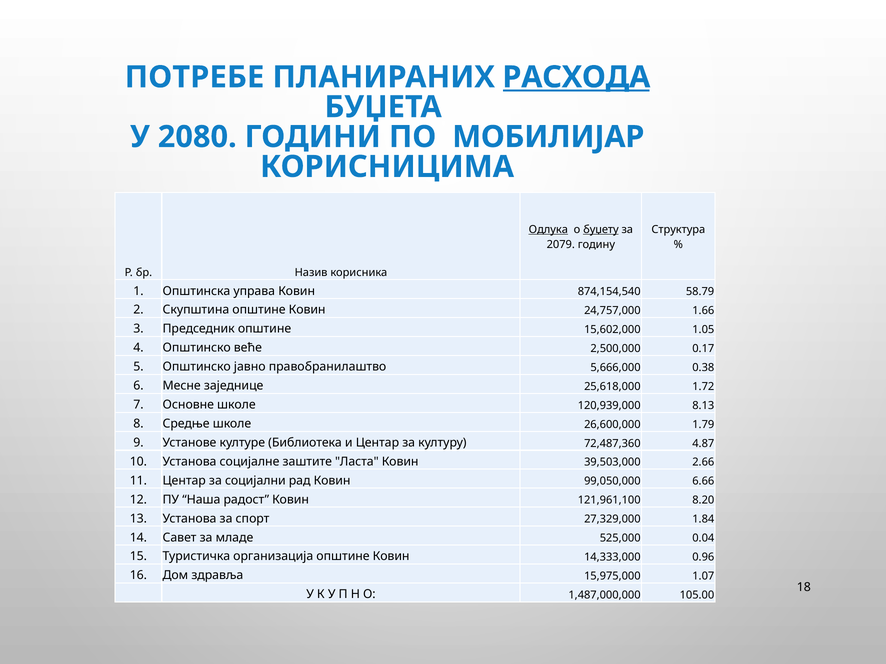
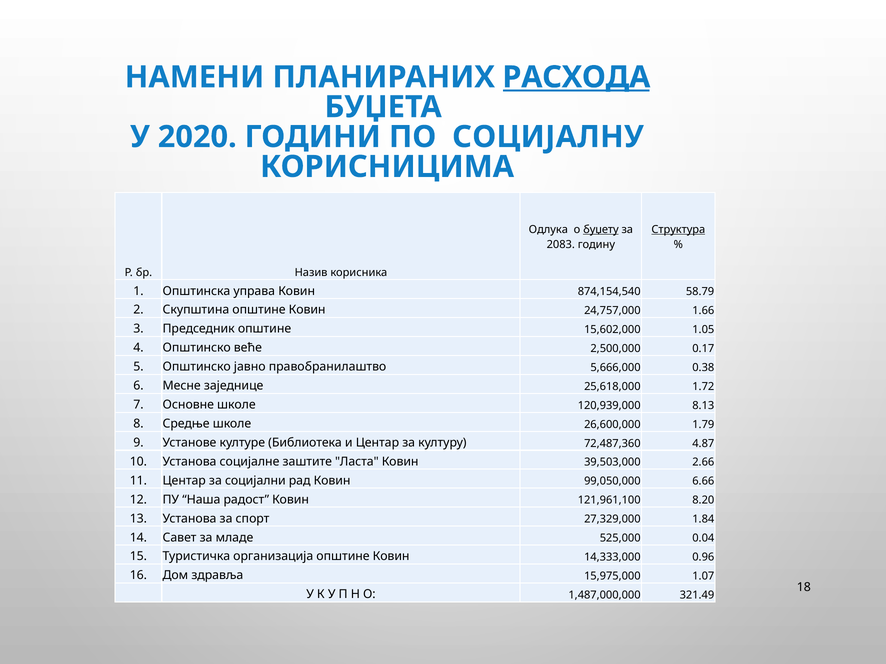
ПОТРЕБЕ: ПОТРЕБЕ -> НАМЕНИ (195, 77)
2080: 2080 -> 2020 (197, 137)
МОБИЛИЈАР: МОБИЛИЈАР -> СОЦИЈАЛНУ (548, 137)
Одлука underline: present -> none (548, 230)
Структура underline: none -> present (678, 230)
2079: 2079 -> 2083 (561, 245)
105.00: 105.00 -> 321.49 (697, 596)
